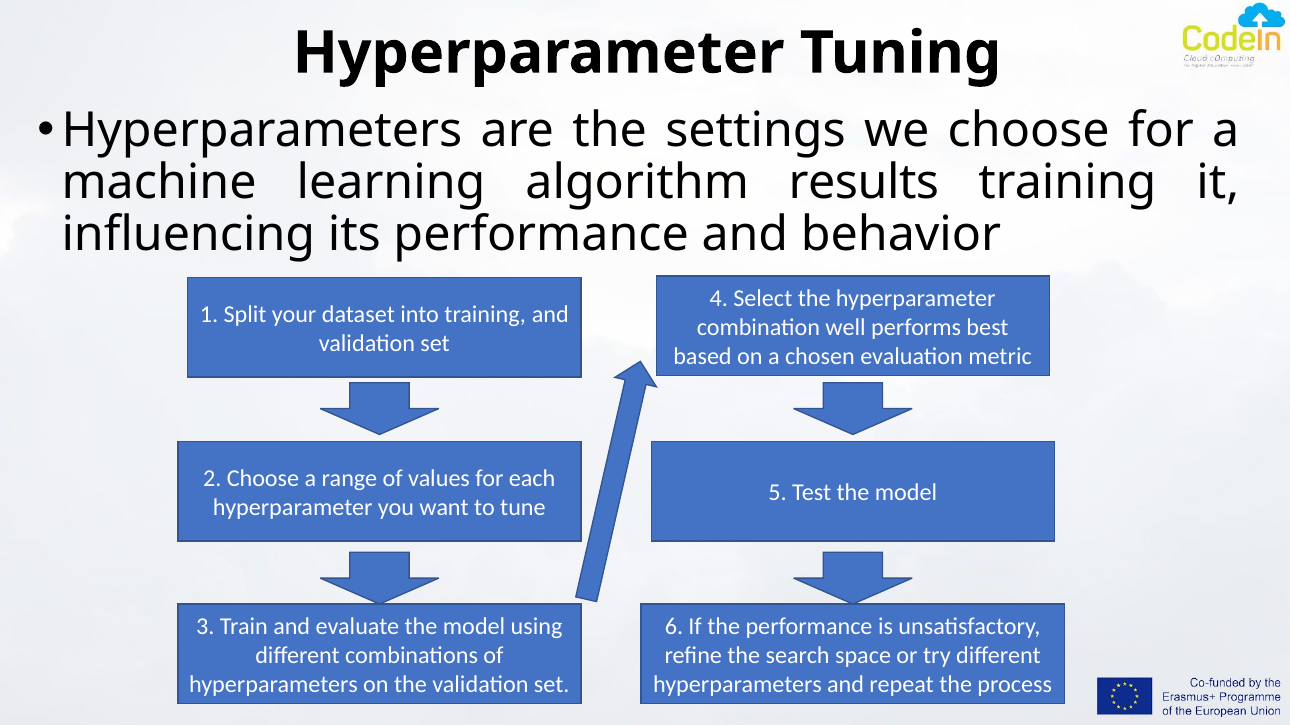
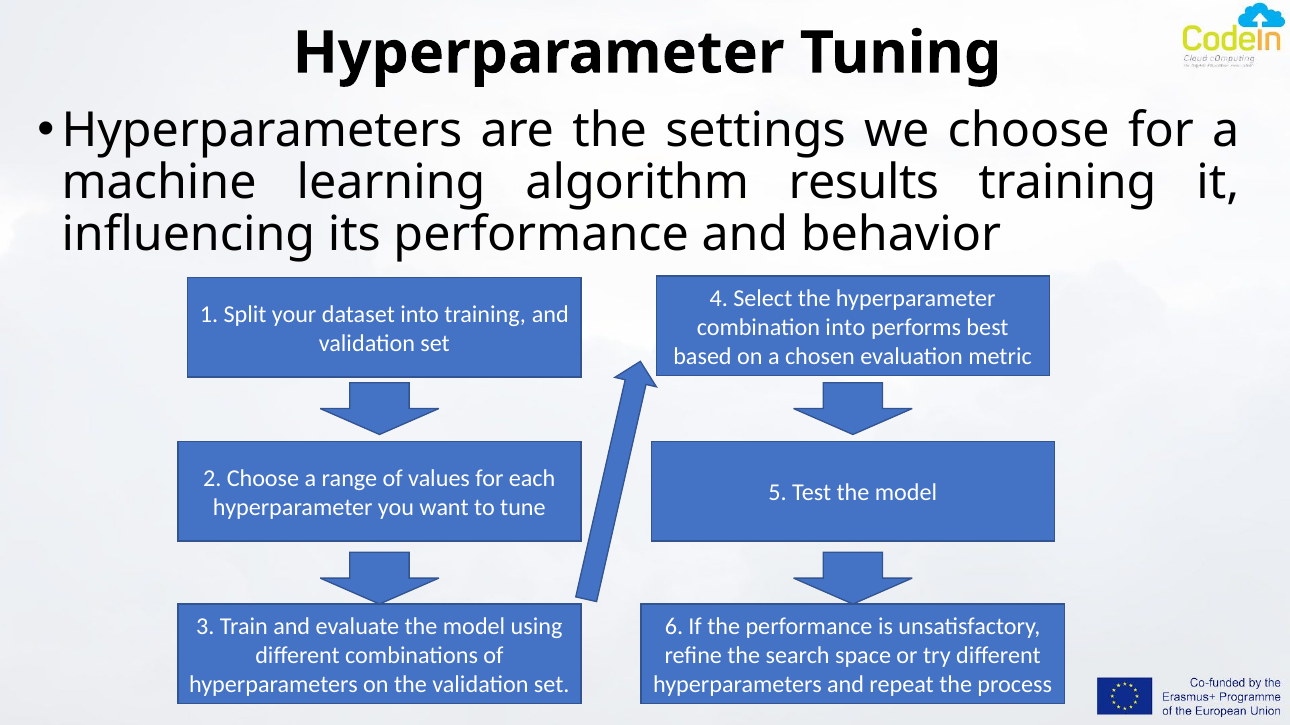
combination well: well -> into (845, 328)
